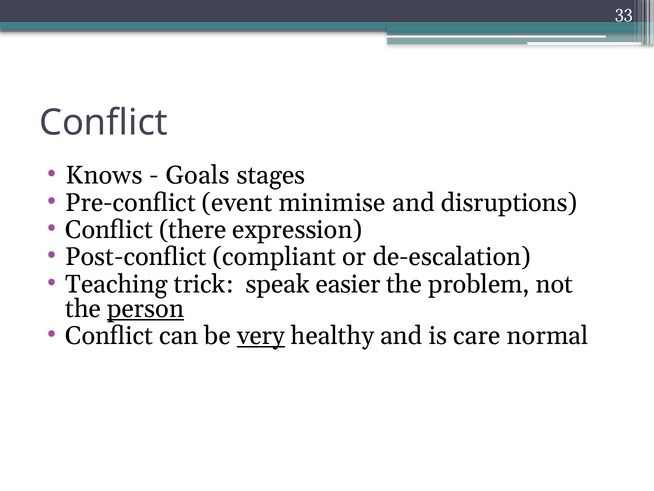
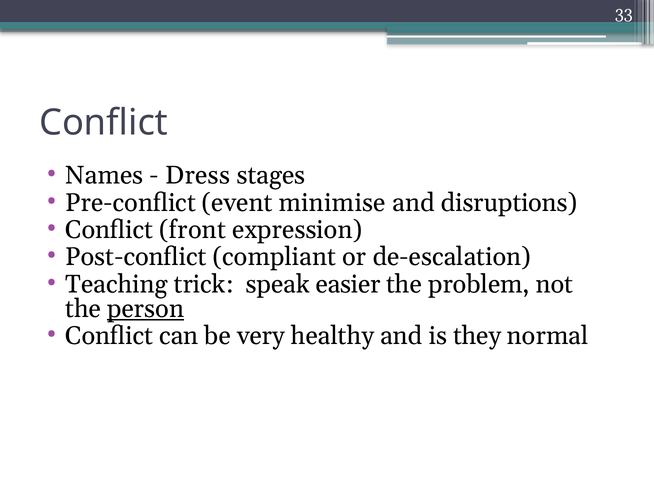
Knows: Knows -> Names (104, 175)
Goals: Goals -> Dress (198, 175)
there: there -> front (193, 230)
very underline: present -> none (261, 335)
care: care -> they (477, 335)
